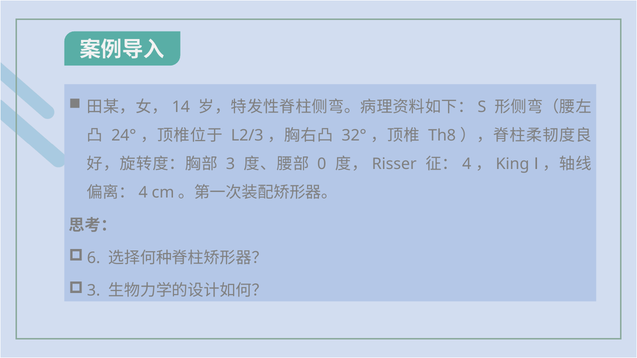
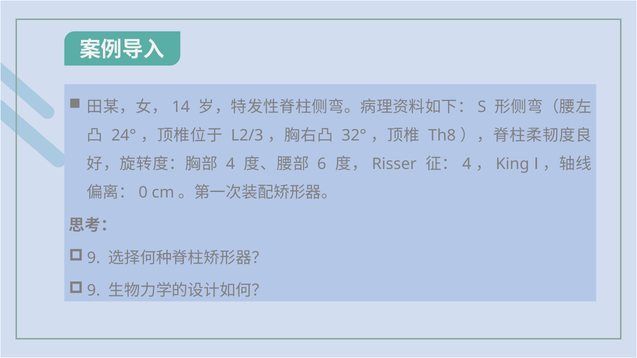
3: 3 -> 4 (230, 164)
0: 0 -> 6 (322, 164)
4: 4 -> 0 (143, 193)
6: 6 -> 9 (94, 258)
3: 3 -> 9 (94, 291)
